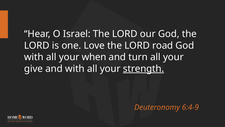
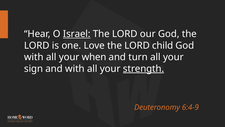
Israel underline: none -> present (77, 34)
road: road -> child (163, 45)
give: give -> sign (34, 68)
